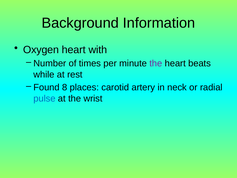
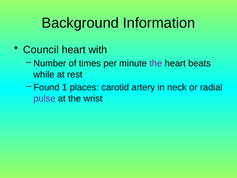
Oxygen: Oxygen -> Council (41, 50)
8: 8 -> 1 (65, 87)
pulse colour: blue -> purple (44, 98)
